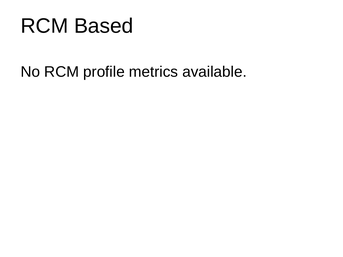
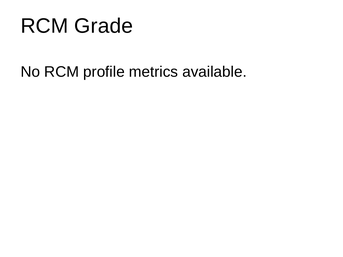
Based: Based -> Grade (104, 26)
